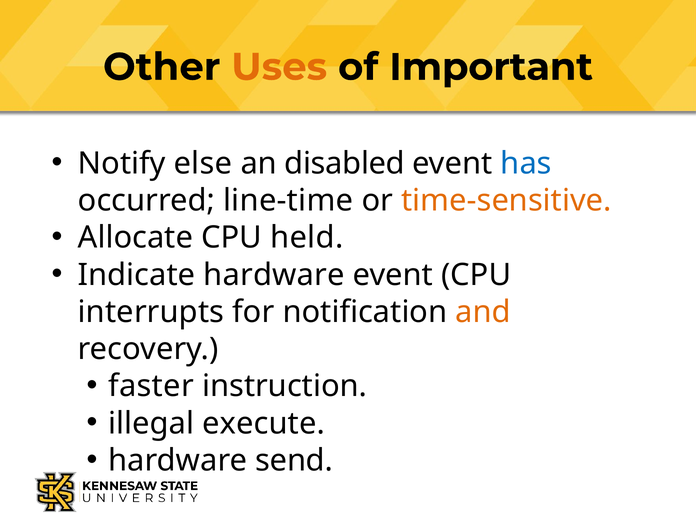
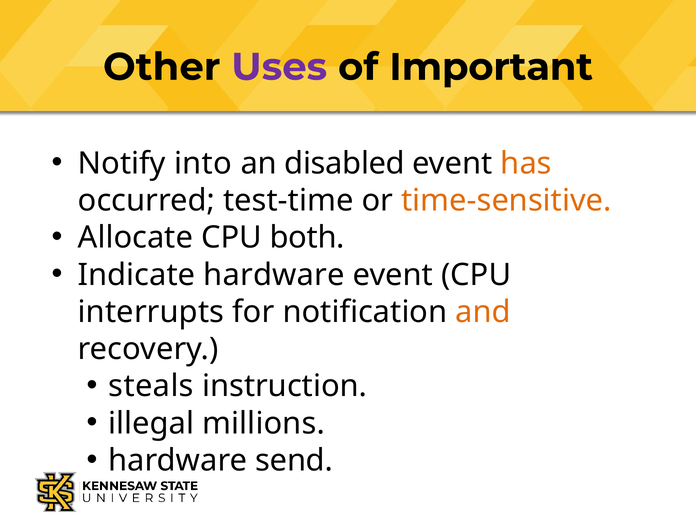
Uses colour: orange -> purple (279, 67)
else: else -> into (203, 163)
has colour: blue -> orange (526, 163)
line-time: line-time -> test-time (288, 201)
held: held -> both (307, 238)
faster: faster -> steals (151, 386)
execute: execute -> millions (264, 423)
